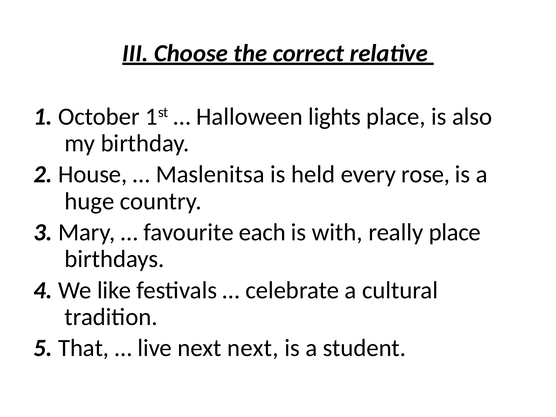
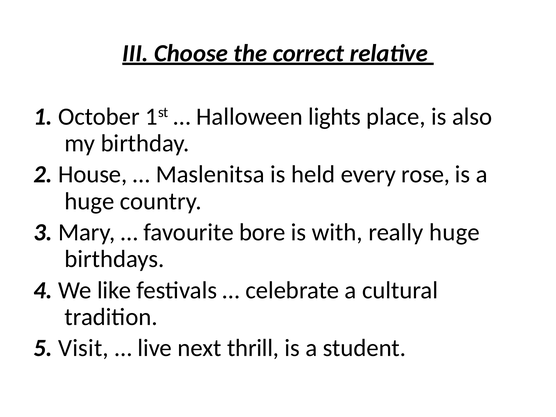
each: each -> bore (262, 232)
really place: place -> huge (455, 232)
That: That -> Visit (83, 348)
next next: next -> thrill (253, 348)
